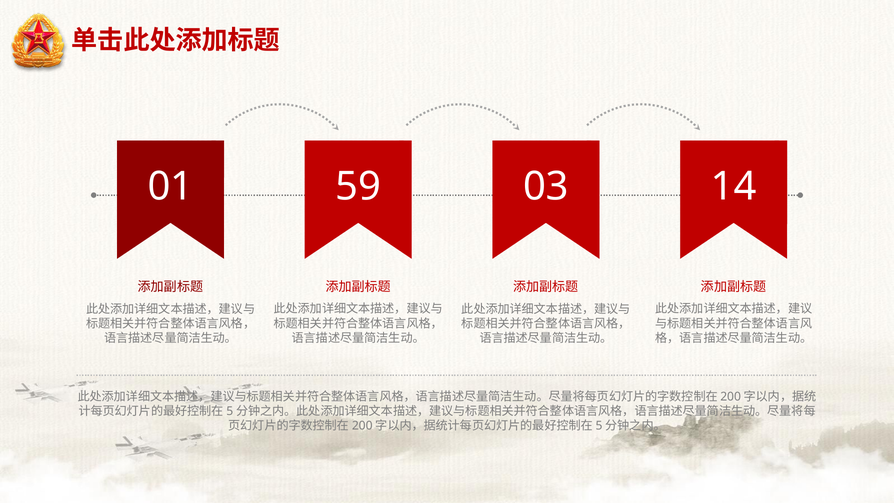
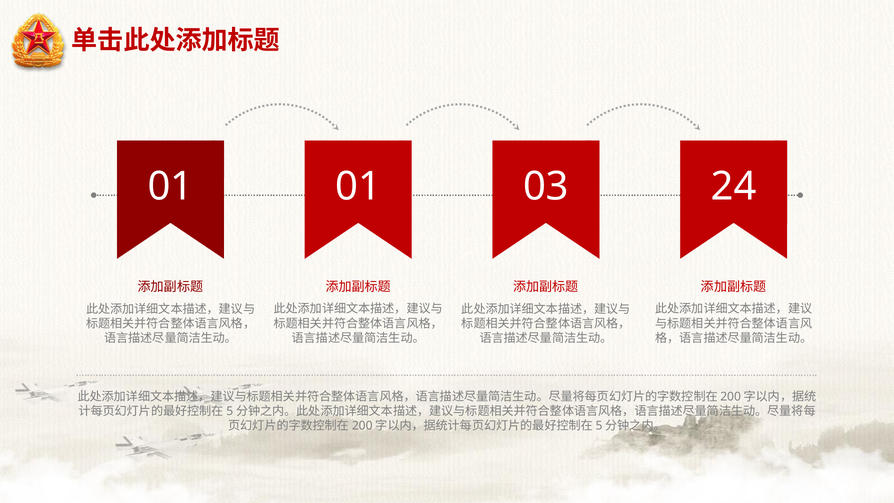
01 59: 59 -> 01 (358, 187)
14: 14 -> 24 (734, 187)
